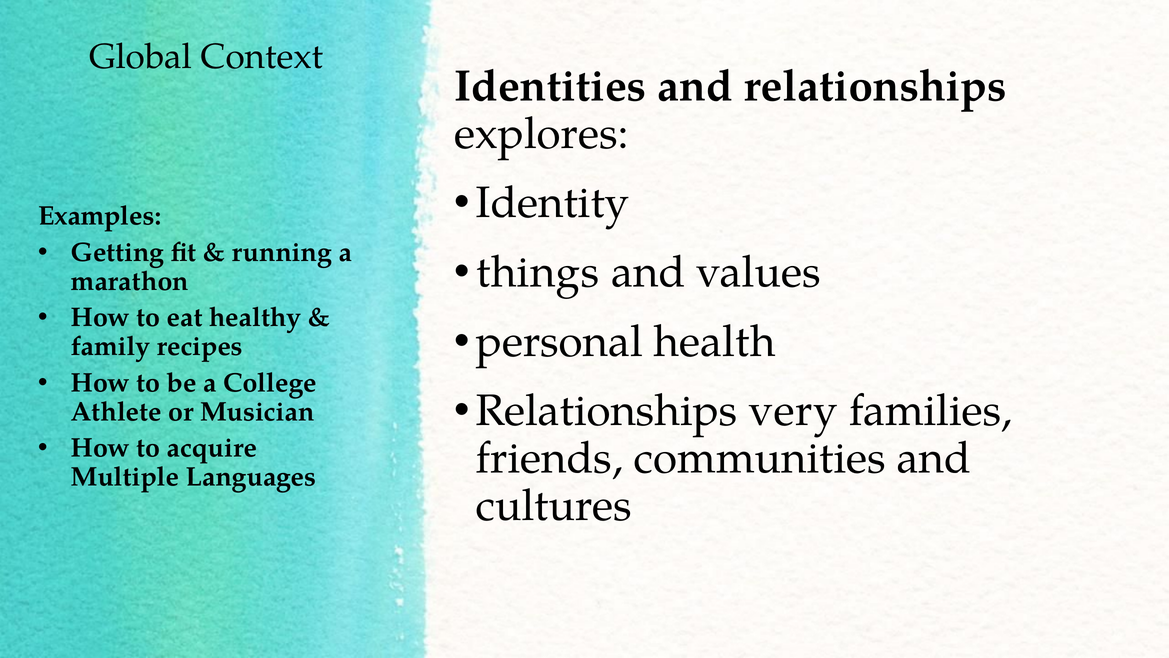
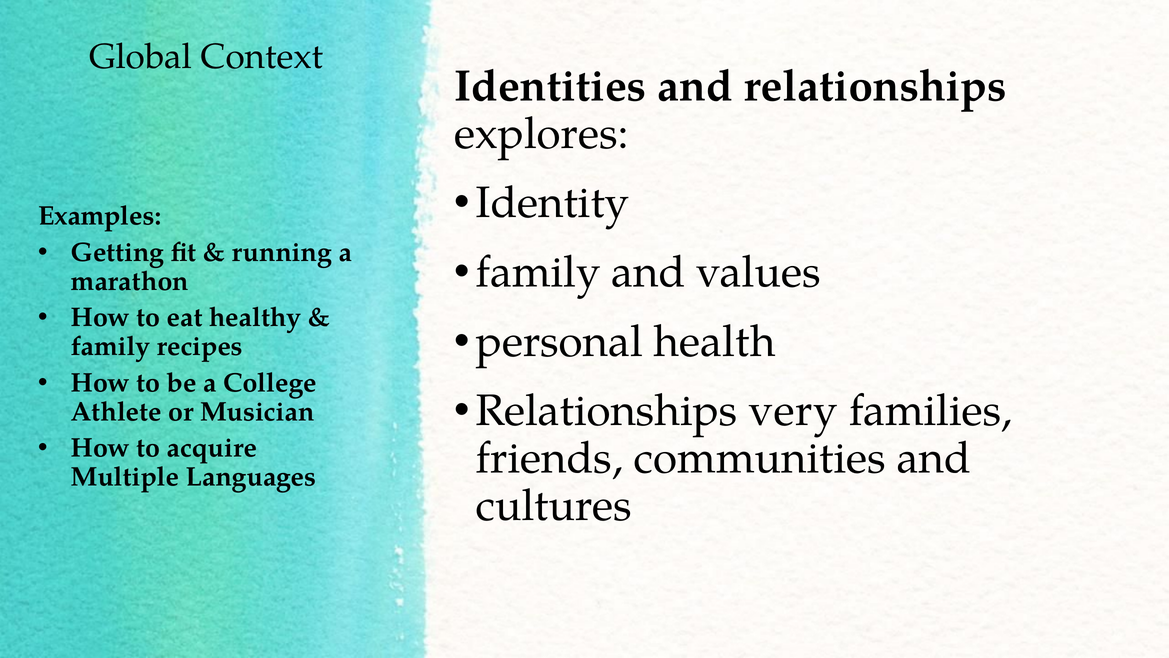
things: things -> family (538, 272)
